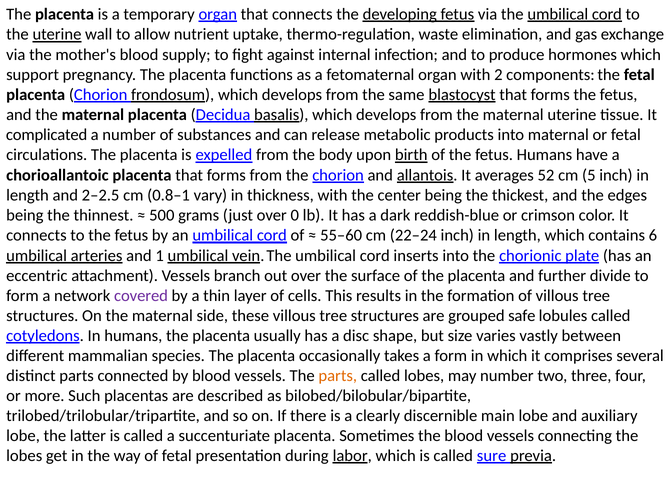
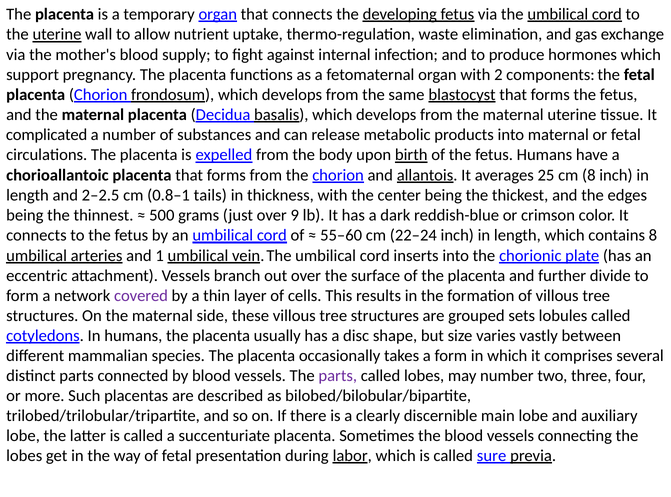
52: 52 -> 25 (546, 175)
cm 5: 5 -> 8 (589, 175)
vary: vary -> tails (210, 195)
0: 0 -> 9 (295, 215)
contains 6: 6 -> 8 (653, 235)
safe: safe -> sets (522, 316)
parts colour: orange -> purple (338, 376)
